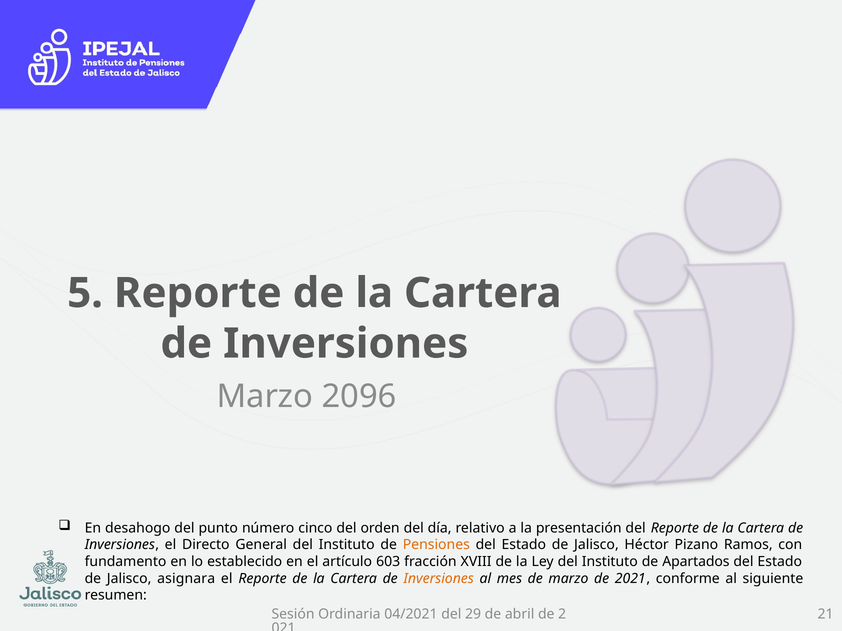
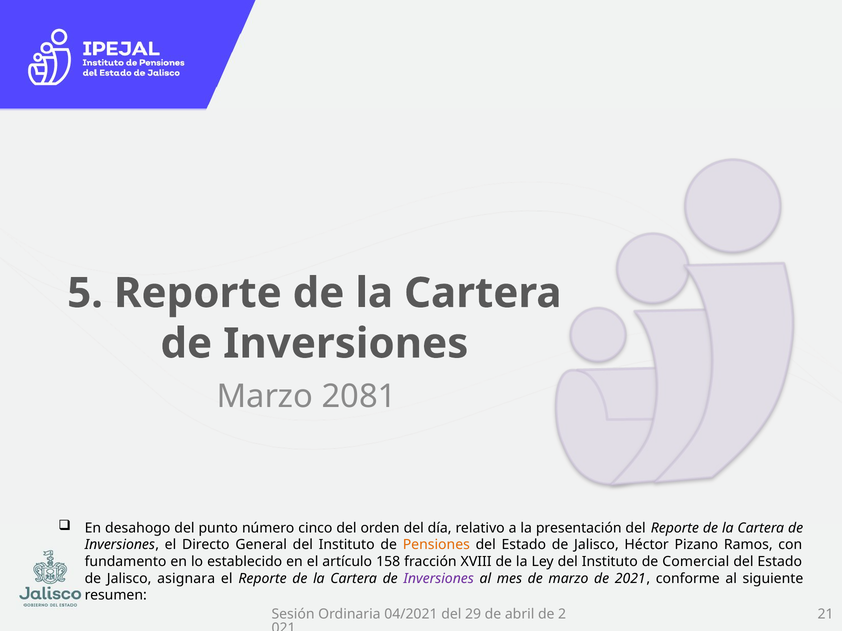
2096: 2096 -> 2081 (359, 397)
603: 603 -> 158 (388, 562)
Apartados: Apartados -> Comercial (696, 562)
Inversiones colour: orange -> purple (439, 579)
